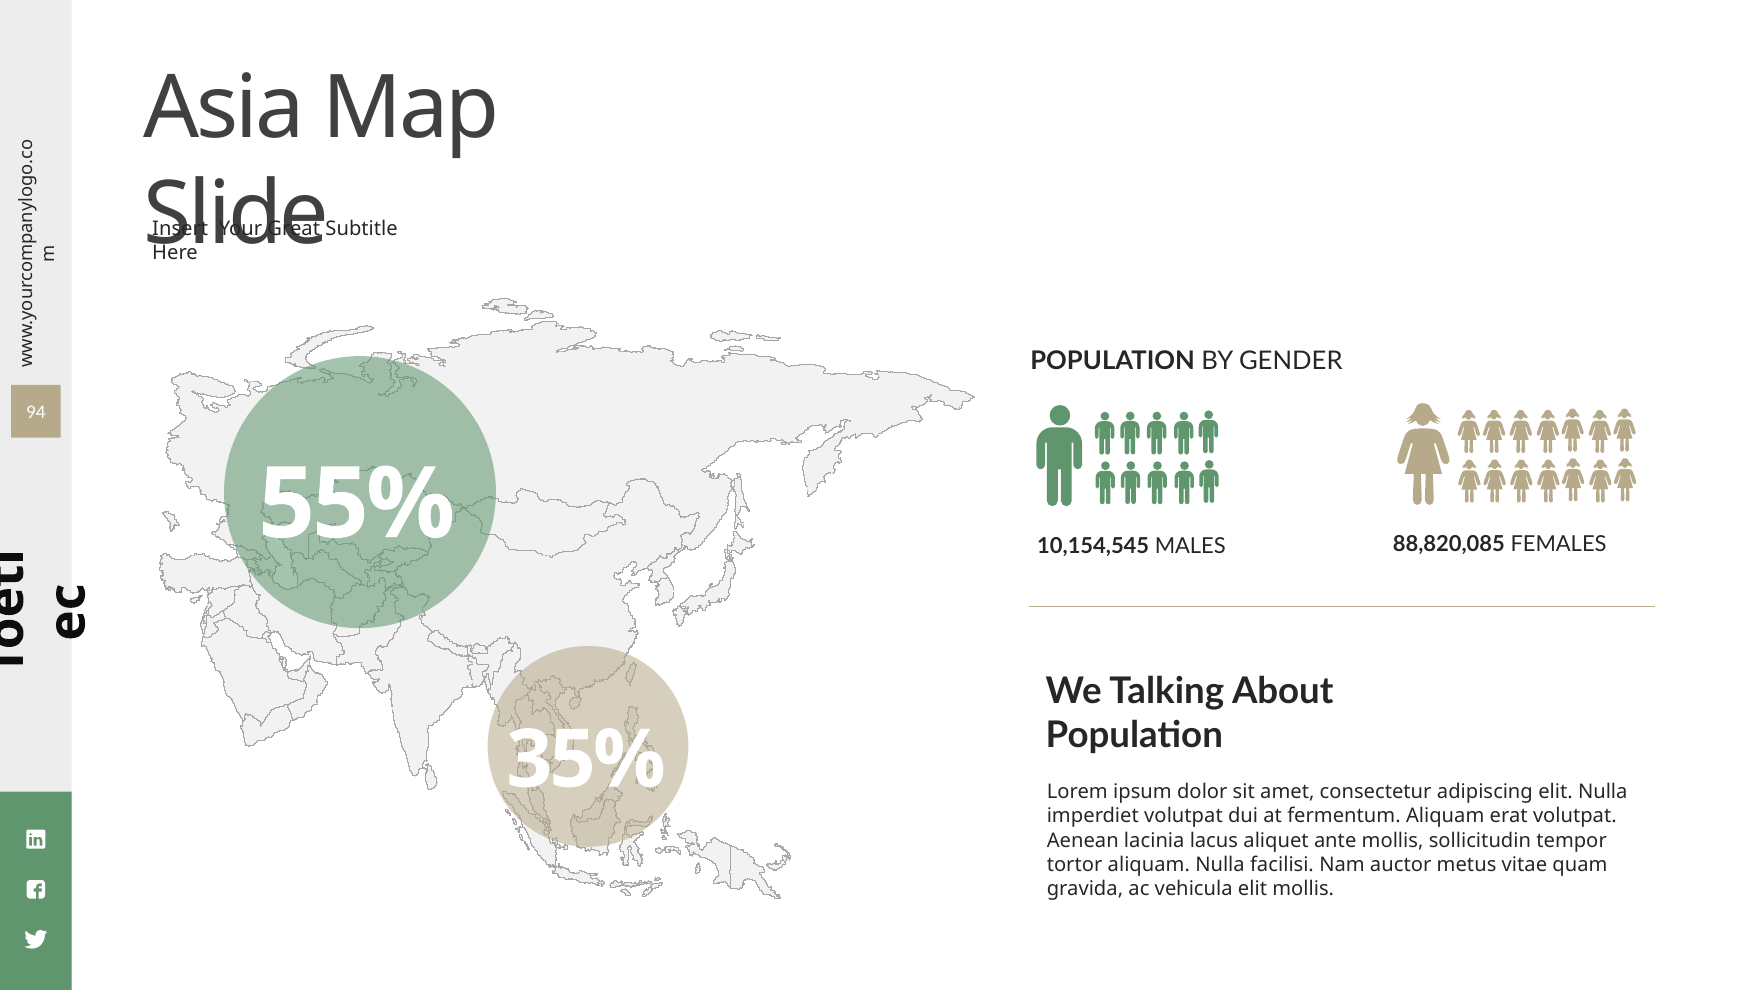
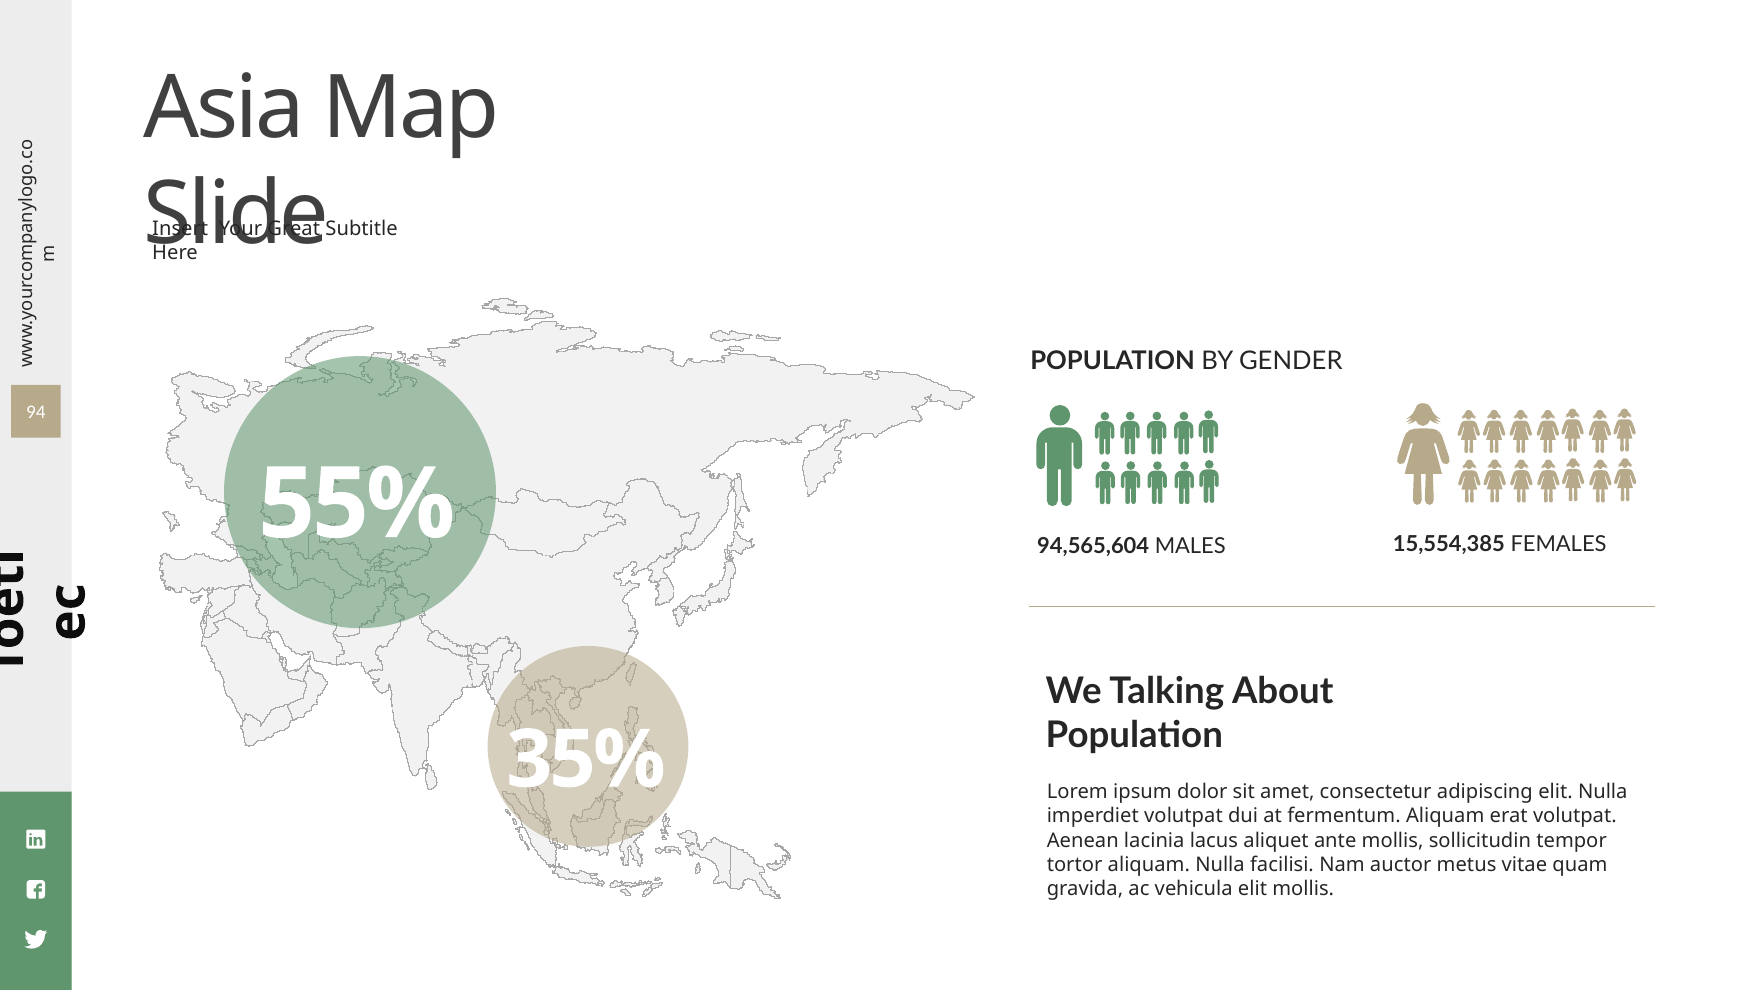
10,154,545: 10,154,545 -> 94,565,604 (1093, 546)
88,820,085: 88,820,085 -> 15,554,385 (1449, 544)
